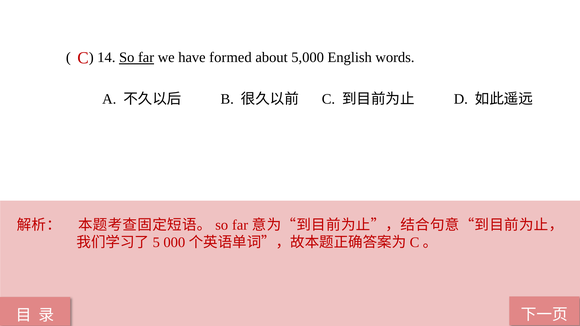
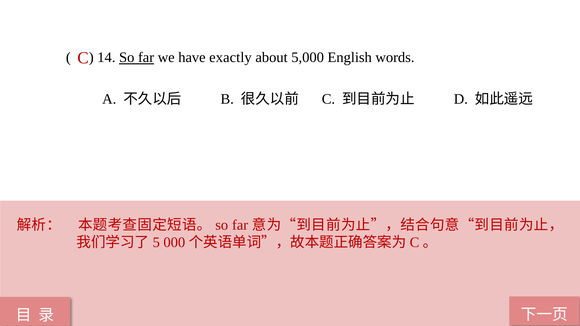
formed: formed -> exactly (230, 57)
